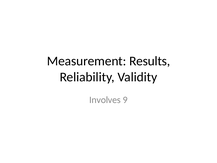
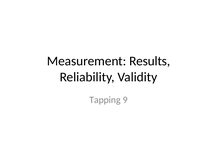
Involves: Involves -> Tapping (105, 100)
